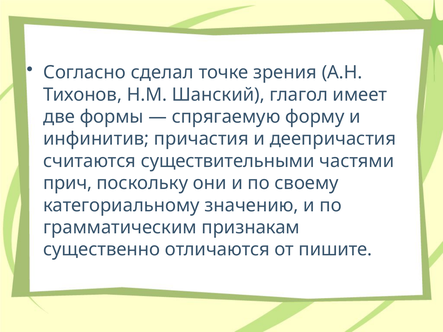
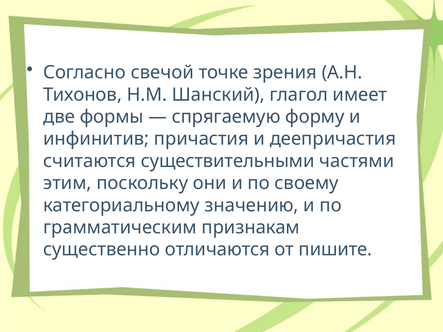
сделал: сделал -> свечой (162, 73)
прич: прич -> этим (67, 183)
